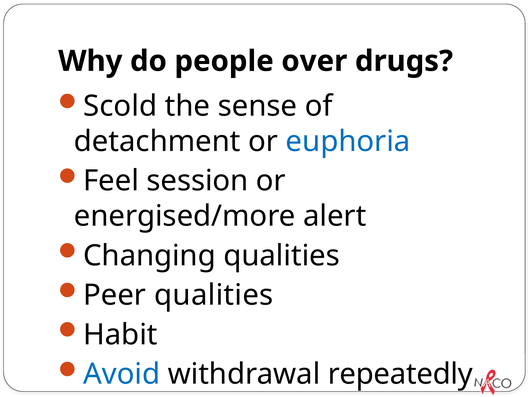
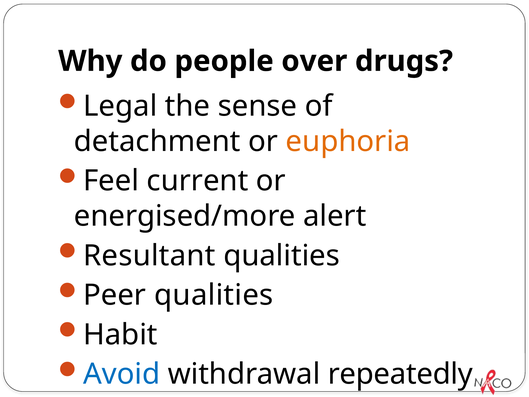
Scold: Scold -> Legal (120, 106)
euphoria colour: blue -> orange (348, 141)
session: session -> current (197, 181)
Changing: Changing -> Resultant (149, 256)
